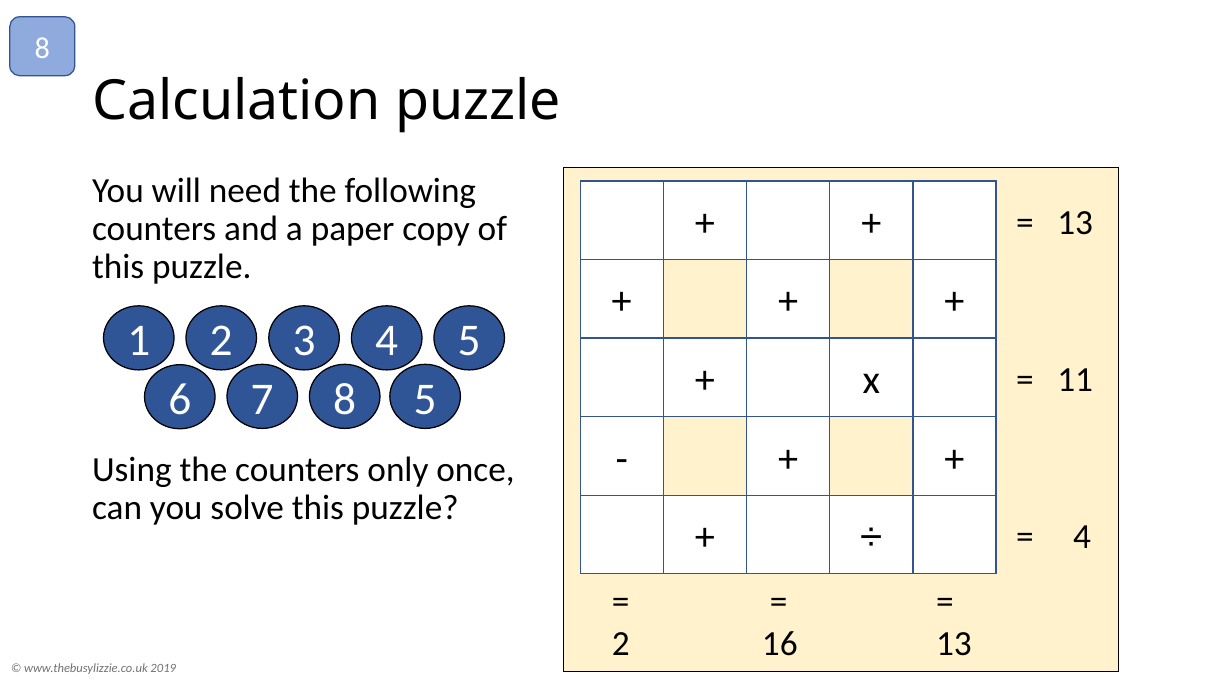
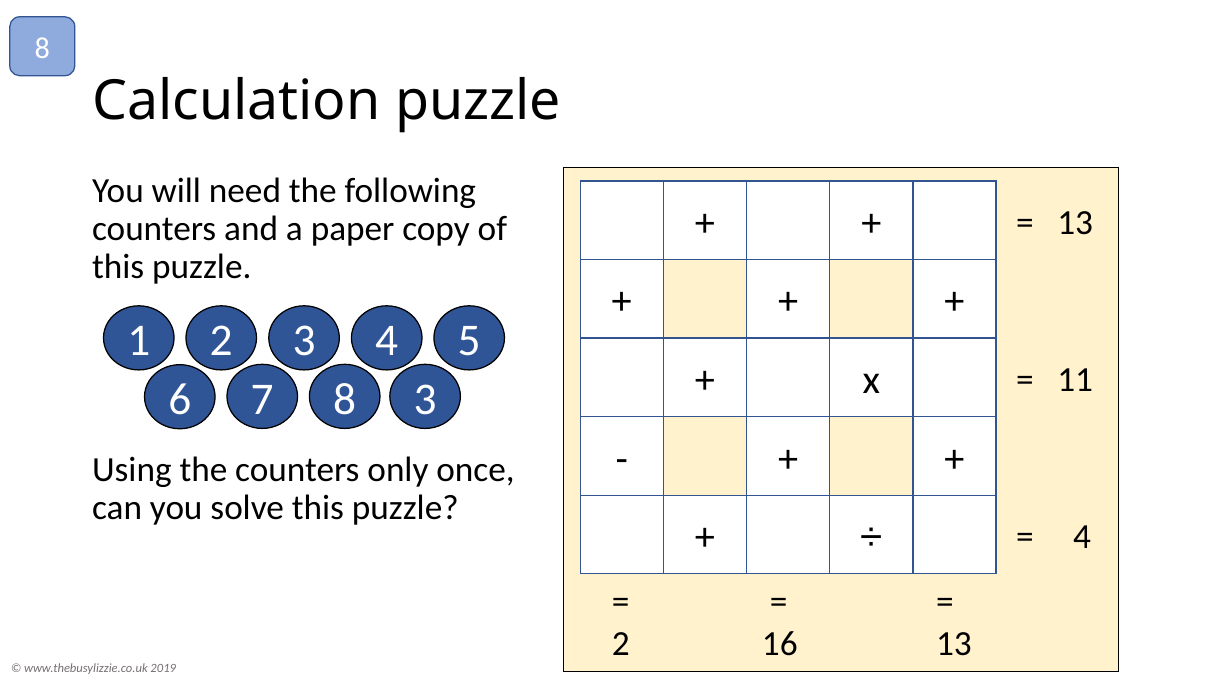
8 5: 5 -> 3 (425, 400)
